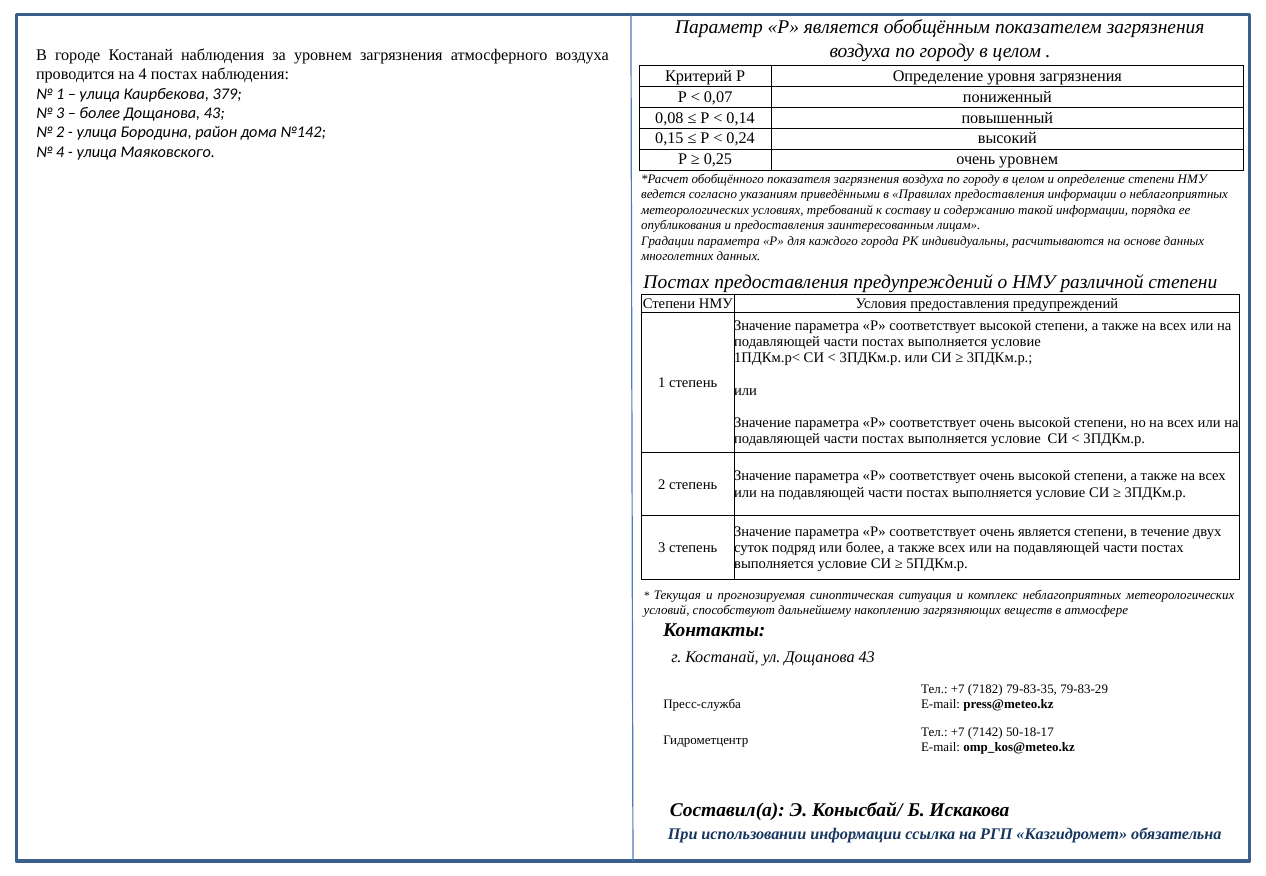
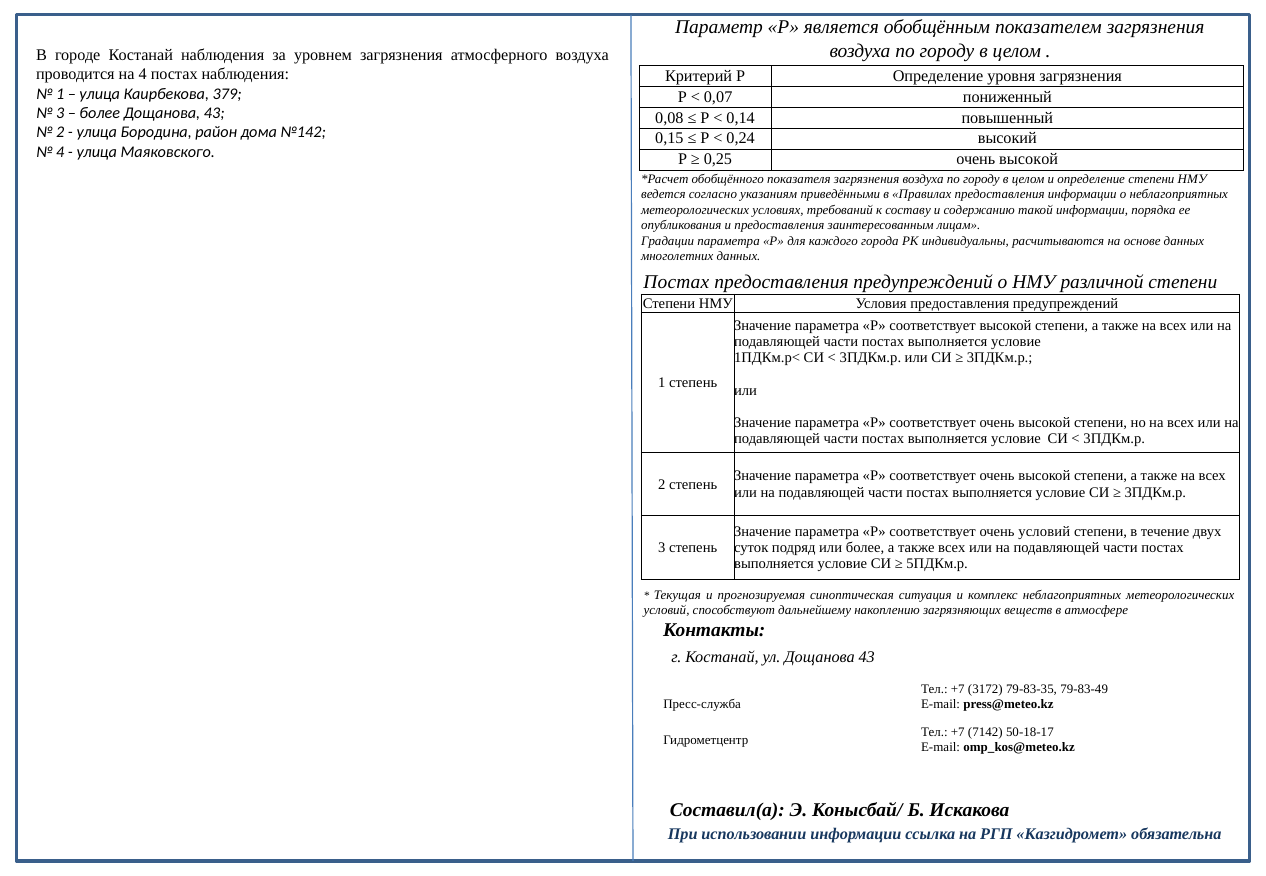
0,25 очень уровнем: уровнем -> высокой (1029, 160)
очень является: является -> условий (1044, 532)
7182: 7182 -> 3172 (985, 690)
79-83-29: 79-83-29 -> 79-83-49 (1084, 690)
